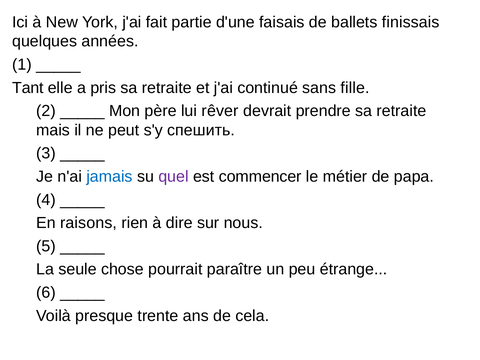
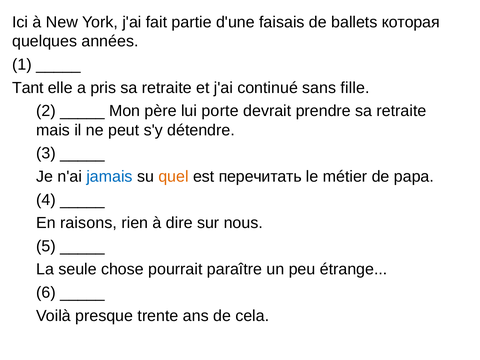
finissais: finissais -> которая (411, 22)
rêver: rêver -> porte (220, 111)
спешить: спешить -> détendre (201, 130)
quel colour: purple -> orange (174, 177)
commencer: commencer -> перечитать (260, 177)
